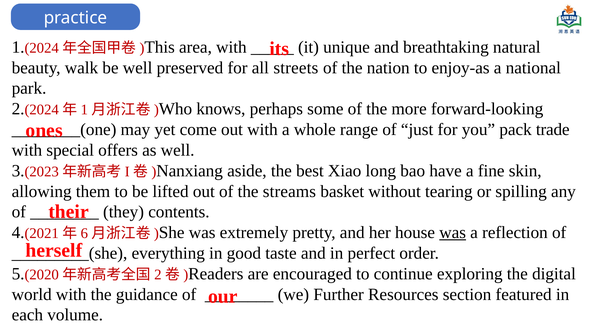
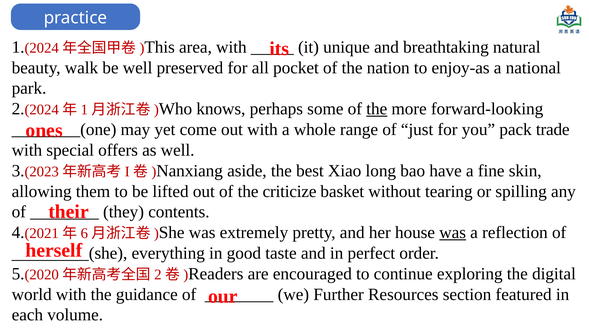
streets: streets -> pocket (296, 68)
the underline: none -> present (377, 109)
streams: streams -> criticize (290, 192)
